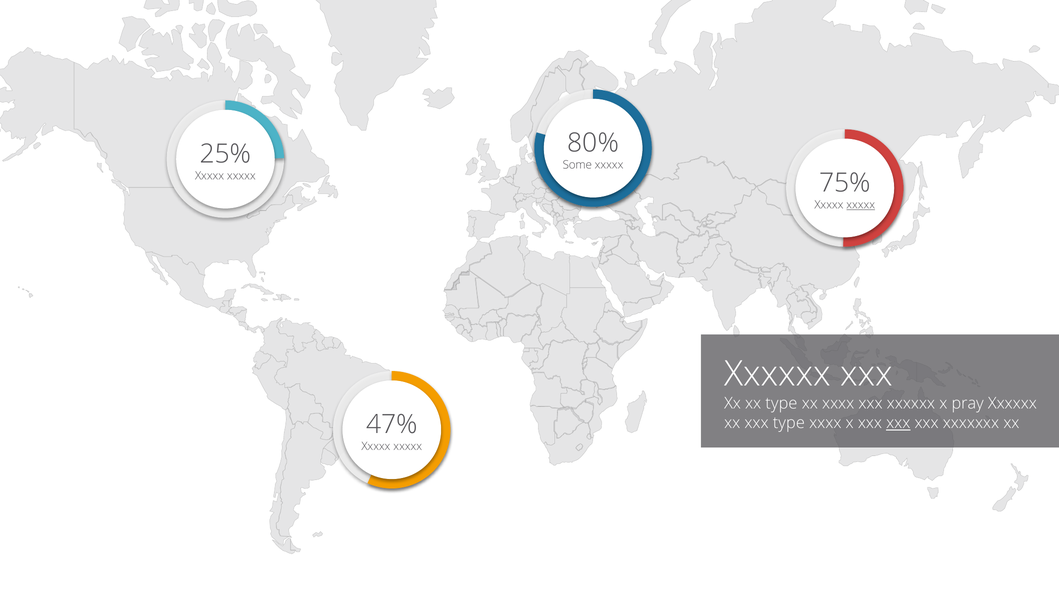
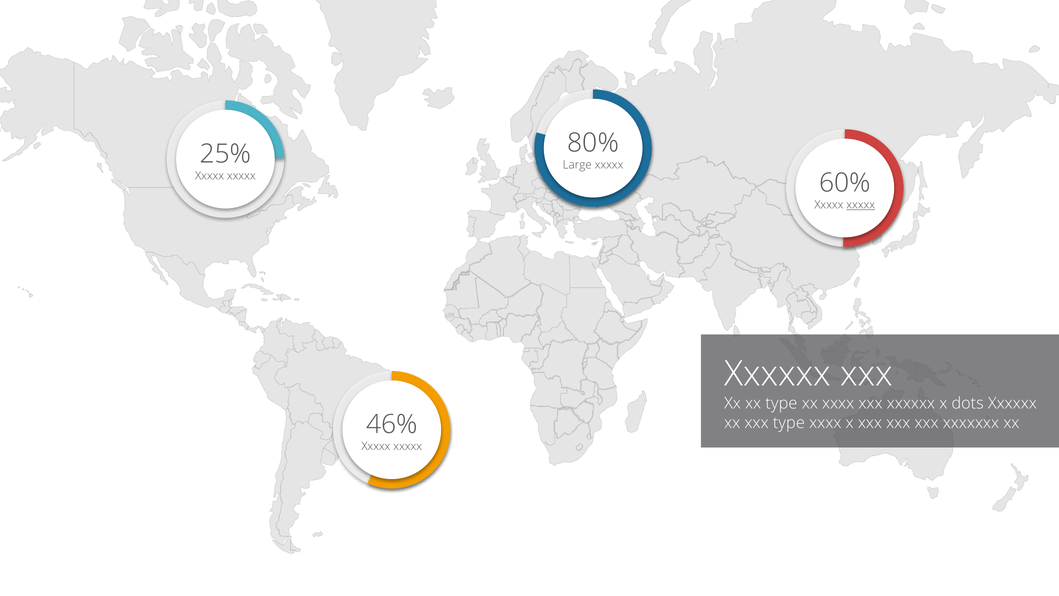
Some: Some -> Large (577, 165)
75%: 75% -> 60% (845, 183)
pray: pray -> dots (968, 403)
47%: 47% -> 46% (392, 424)
xxx underline: present -> none (898, 423)
